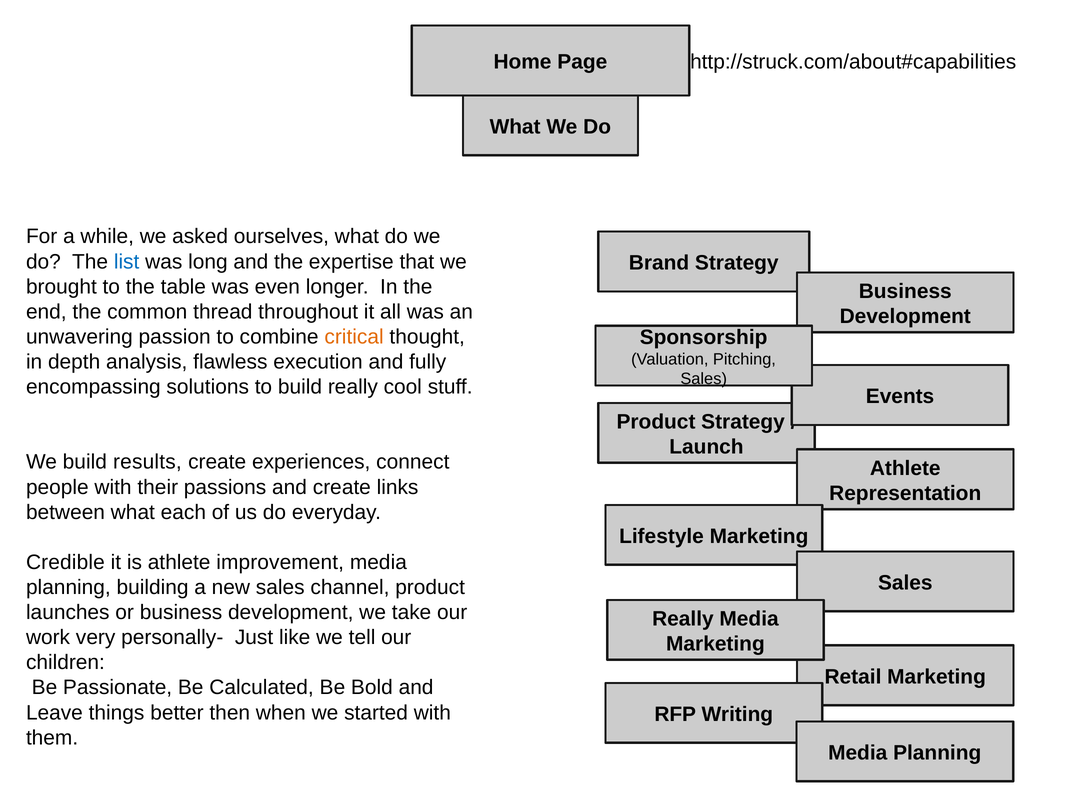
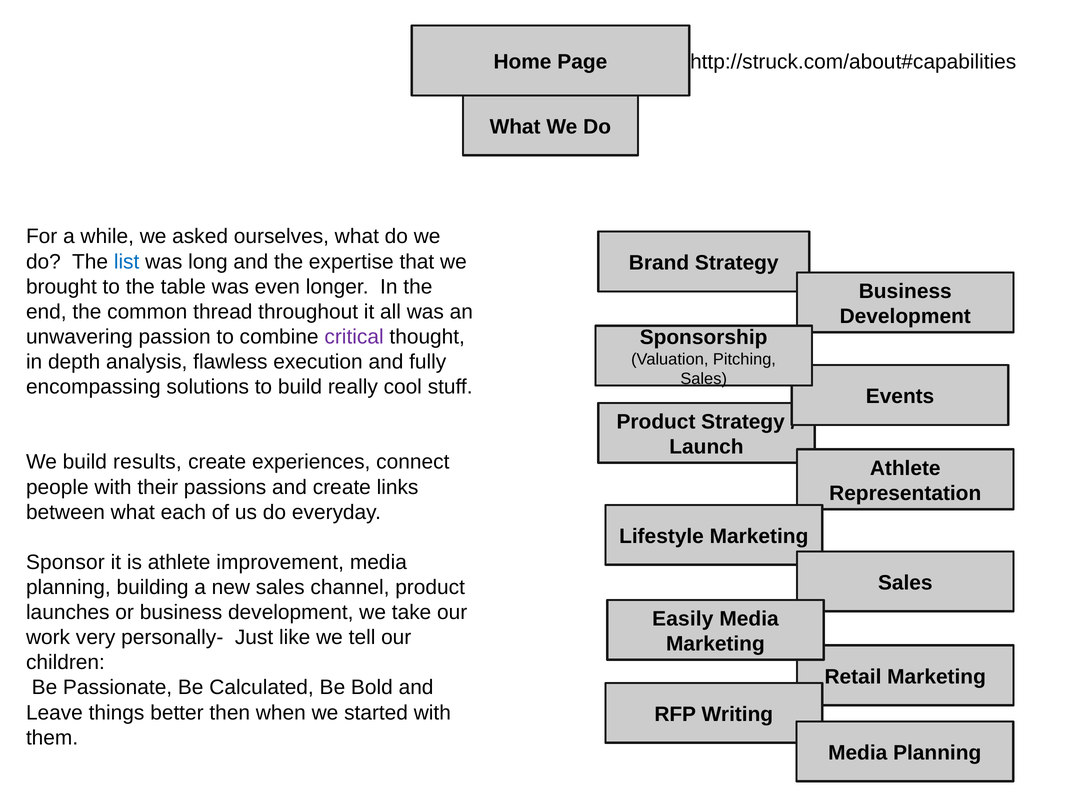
critical colour: orange -> purple (354, 337)
Credible: Credible -> Sponsor (65, 562)
Really: Really -> Easily (683, 619)
